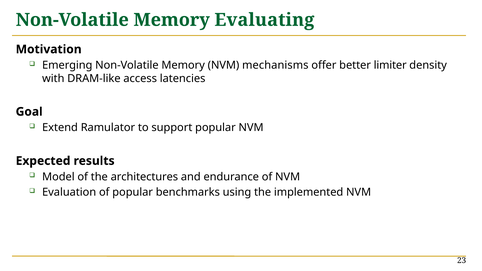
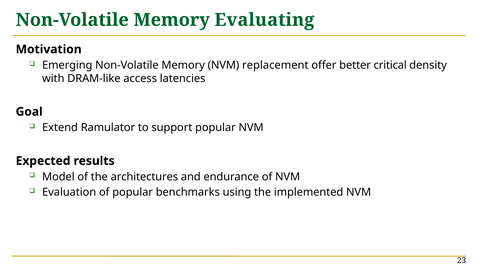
mechanisms: mechanisms -> replacement (275, 65)
limiter: limiter -> critical (390, 65)
